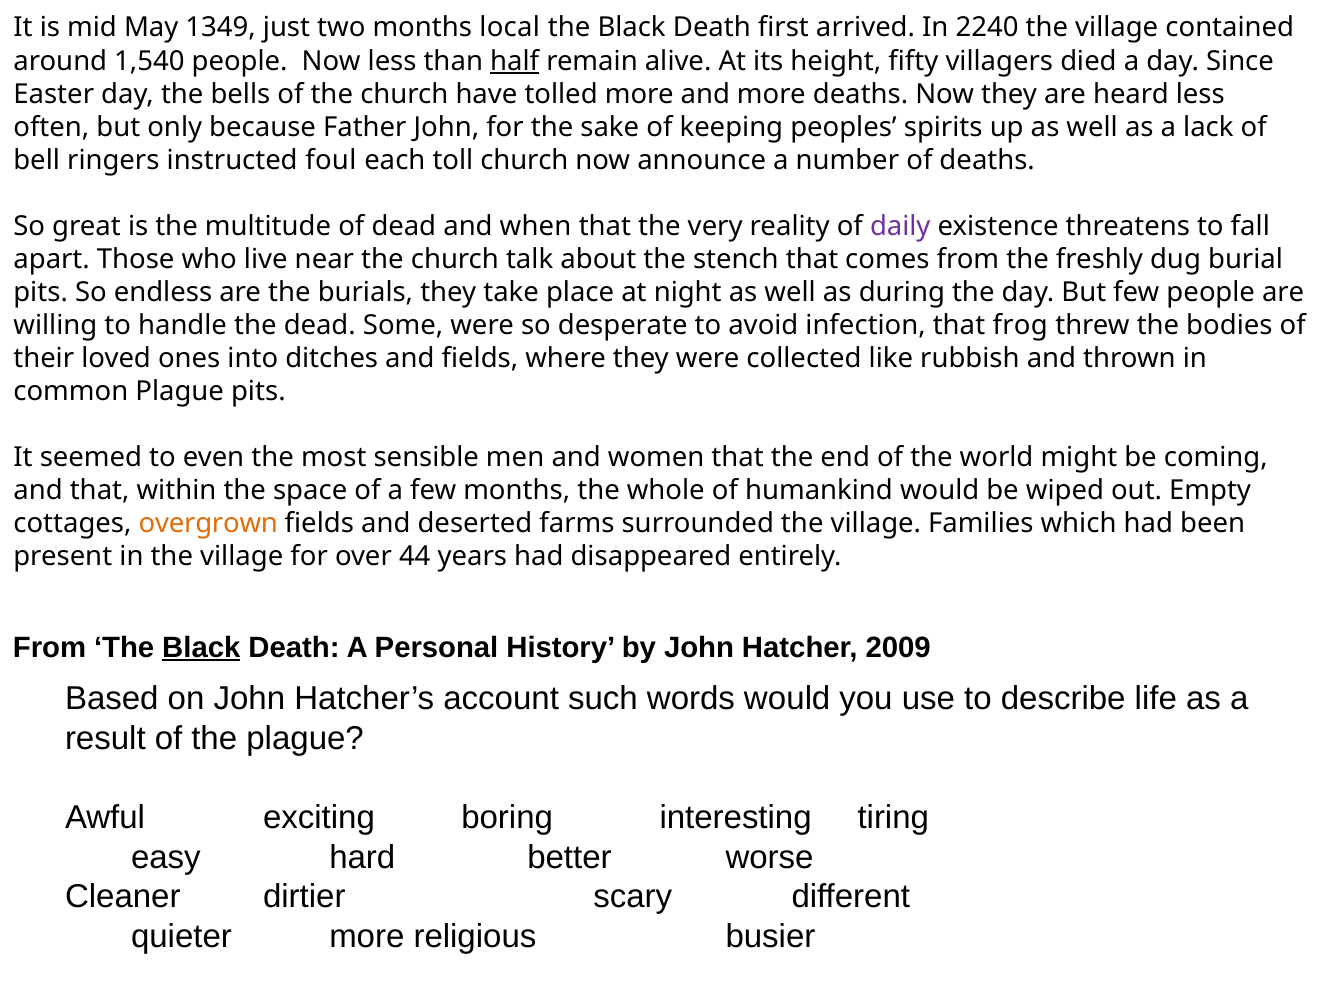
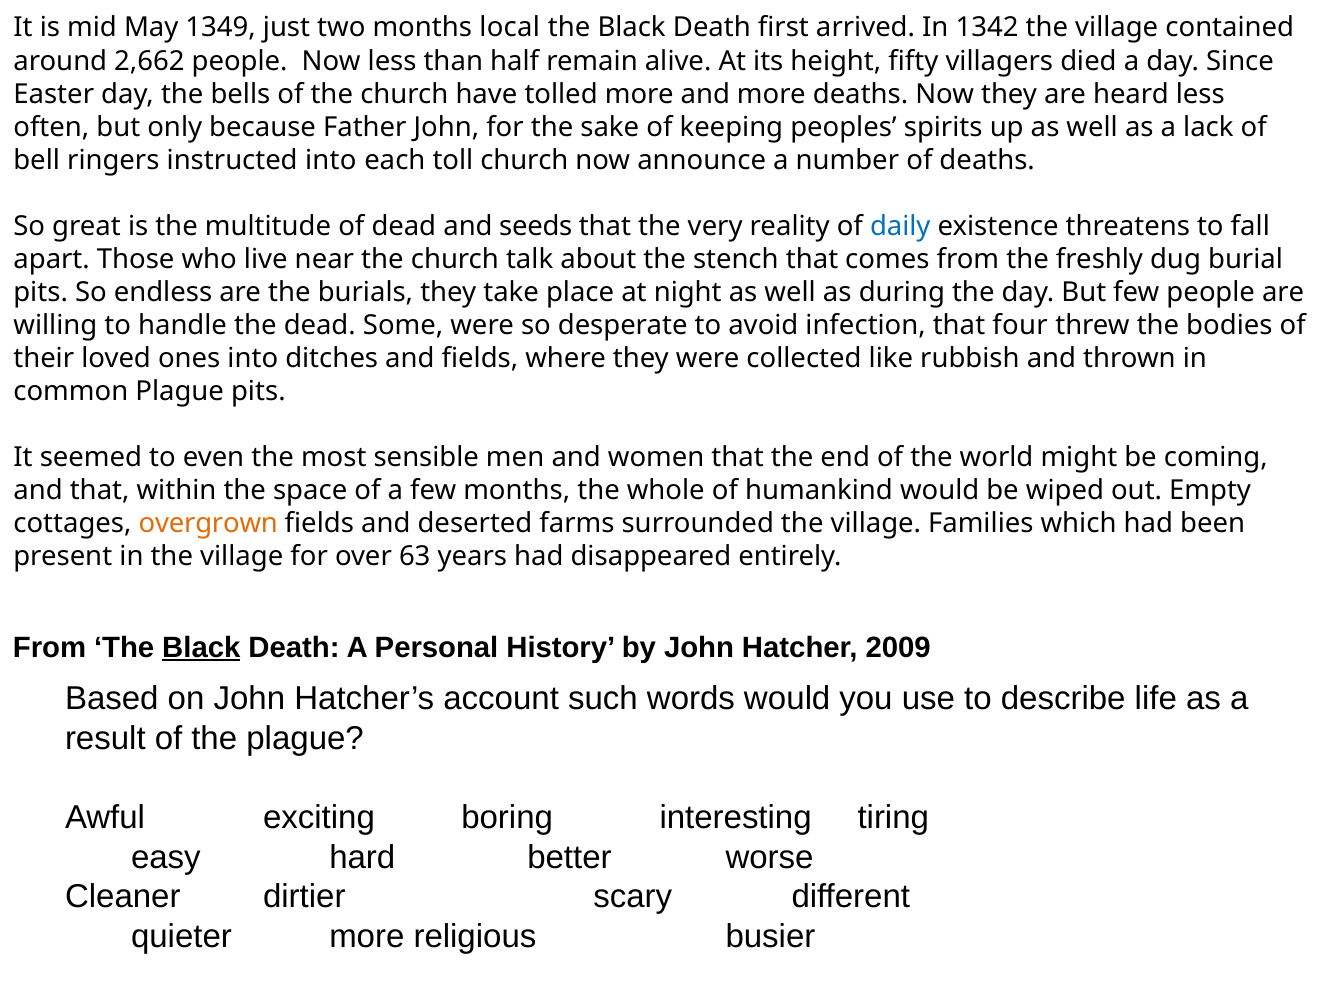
2240: 2240 -> 1342 (987, 28)
1,540: 1,540 -> 2,662 (149, 61)
half underline: present -> none (515, 61)
instructed foul: foul -> into (331, 160)
when: when -> seeds (536, 226)
daily colour: purple -> blue (900, 226)
frog: frog -> four (1020, 325)
44: 44 -> 63 (415, 556)
